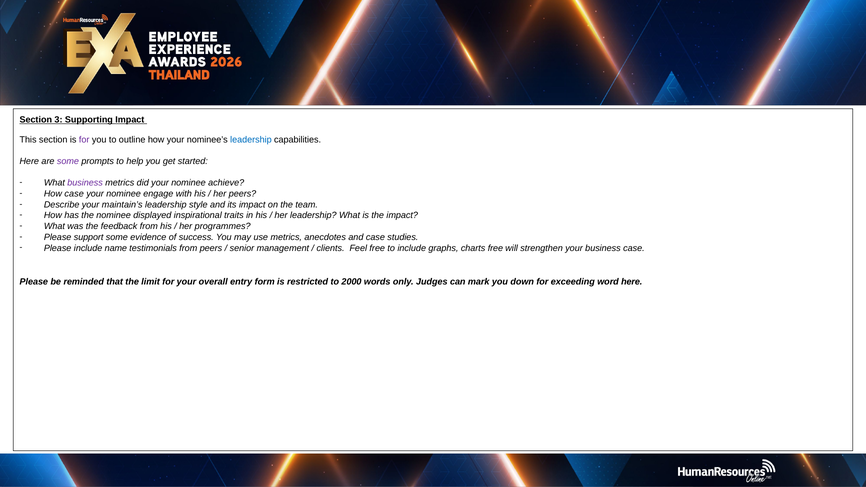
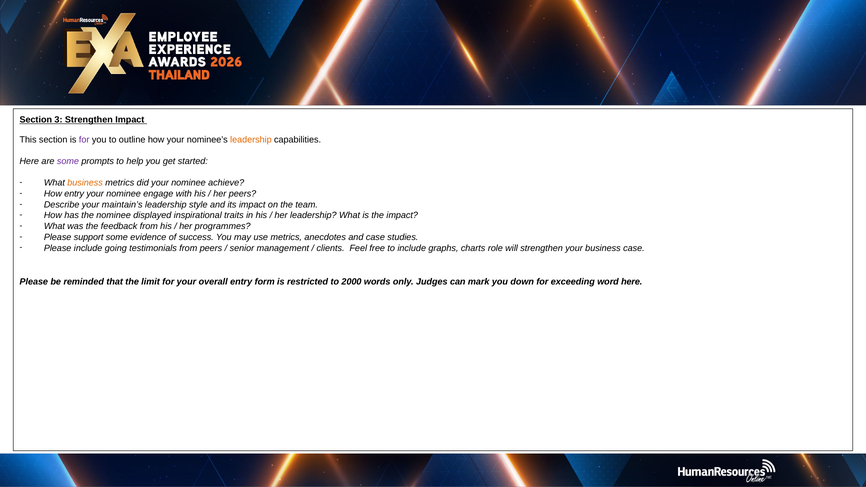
3 Supporting: Supporting -> Strengthen (89, 120)
leadership colour: blue -> orange (251, 140)
business colour: purple -> orange (85, 183)
How case: case -> entry (74, 194)
name: name -> going (116, 248)
charts free: free -> role (495, 248)
